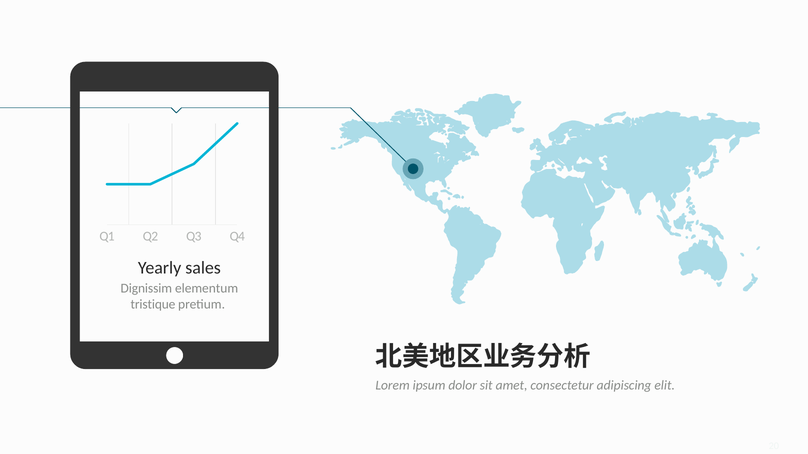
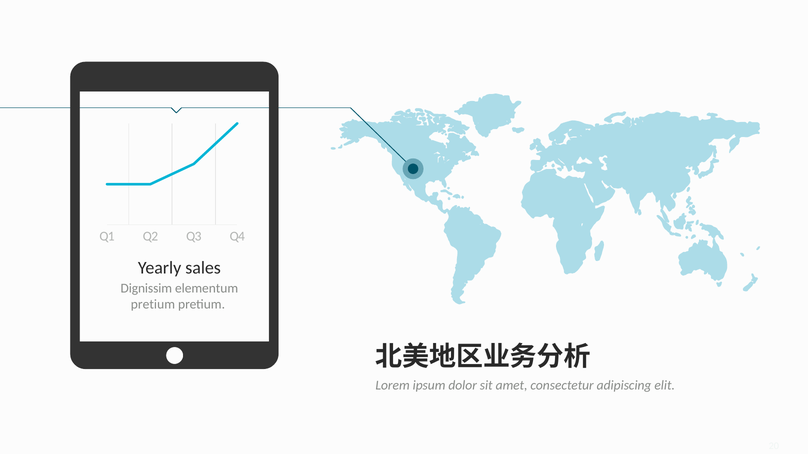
tristique: tristique -> pretium (153, 305)
